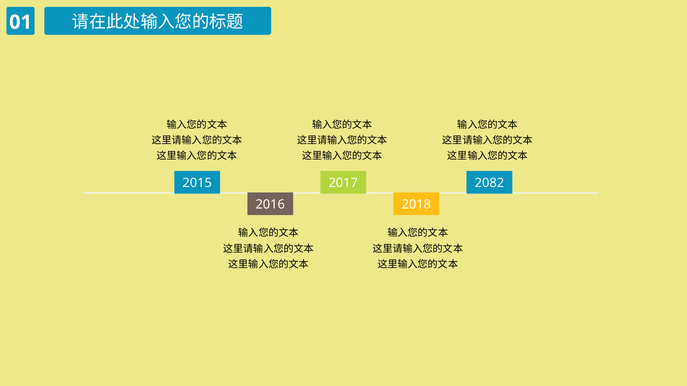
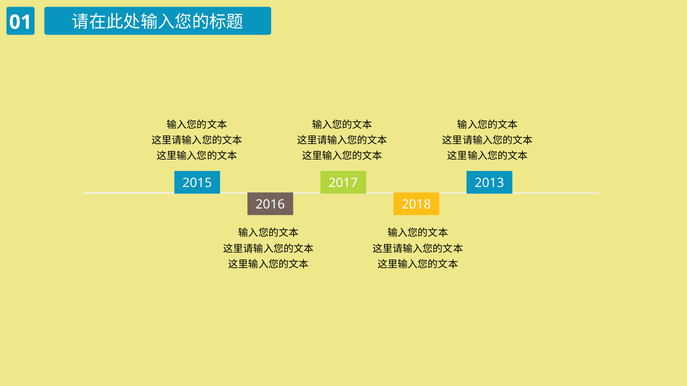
2082: 2082 -> 2013 (489, 183)
